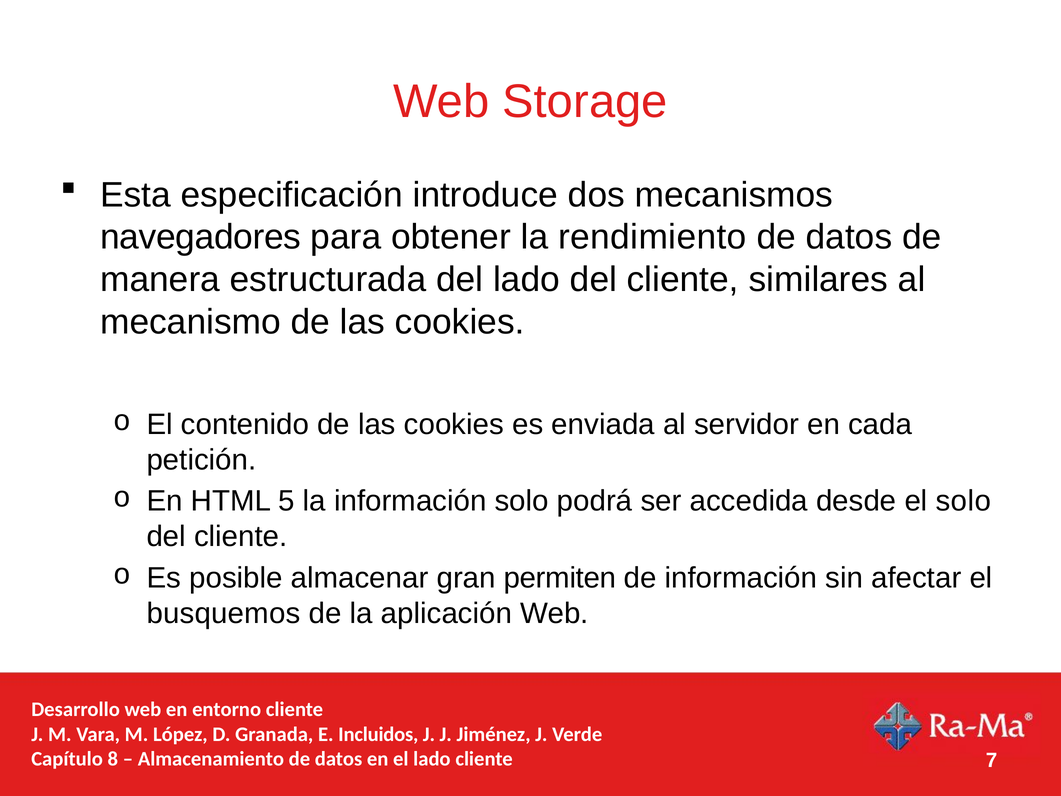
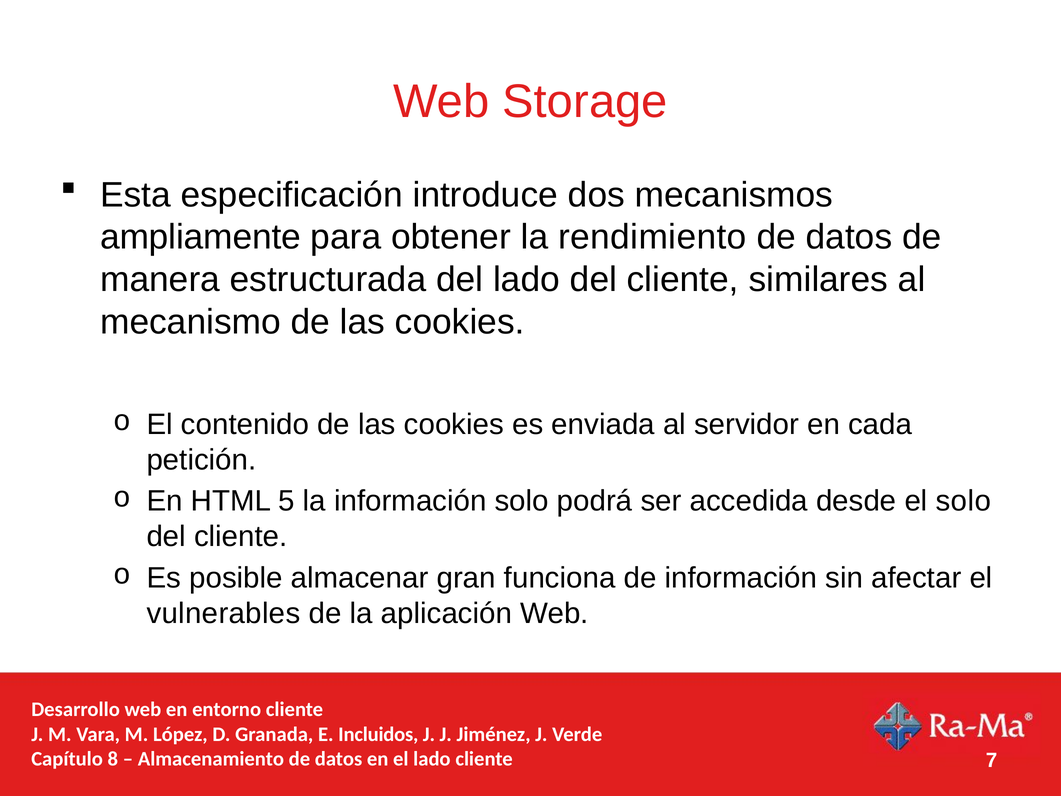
navegadores: navegadores -> ampliamente (201, 237)
permiten: permiten -> funciona (560, 578)
busquemos: busquemos -> vulnerables (223, 613)
